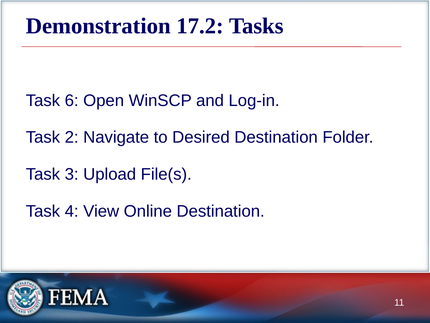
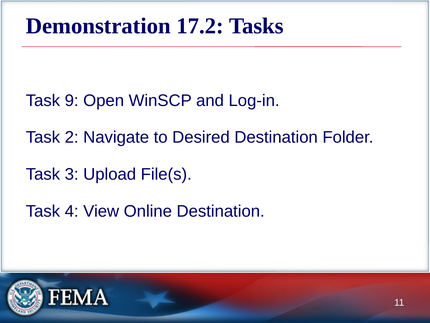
6: 6 -> 9 (72, 100)
